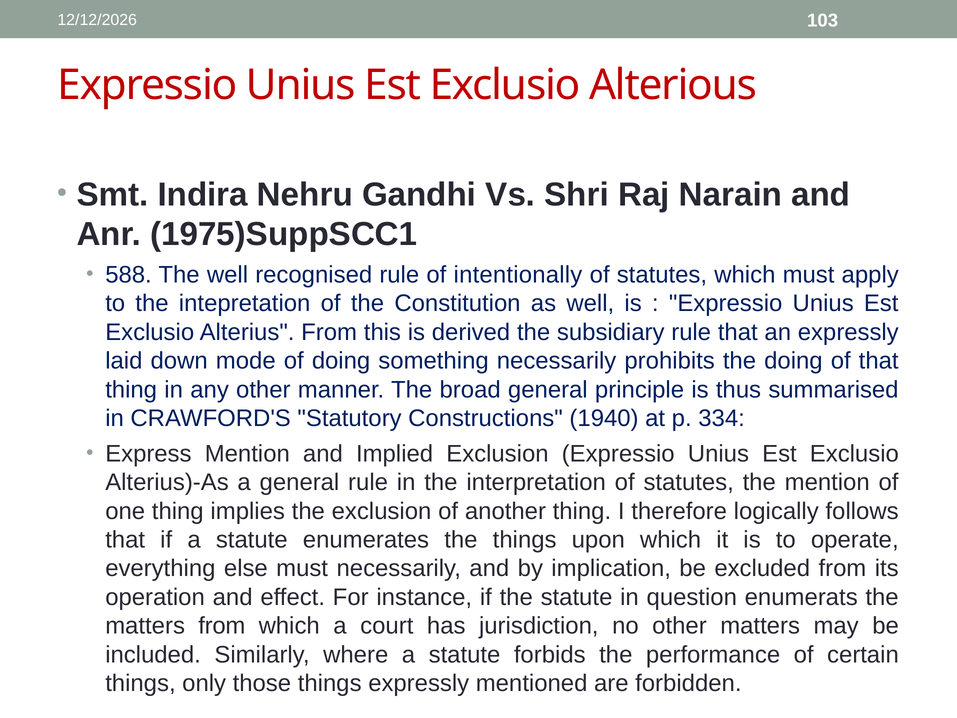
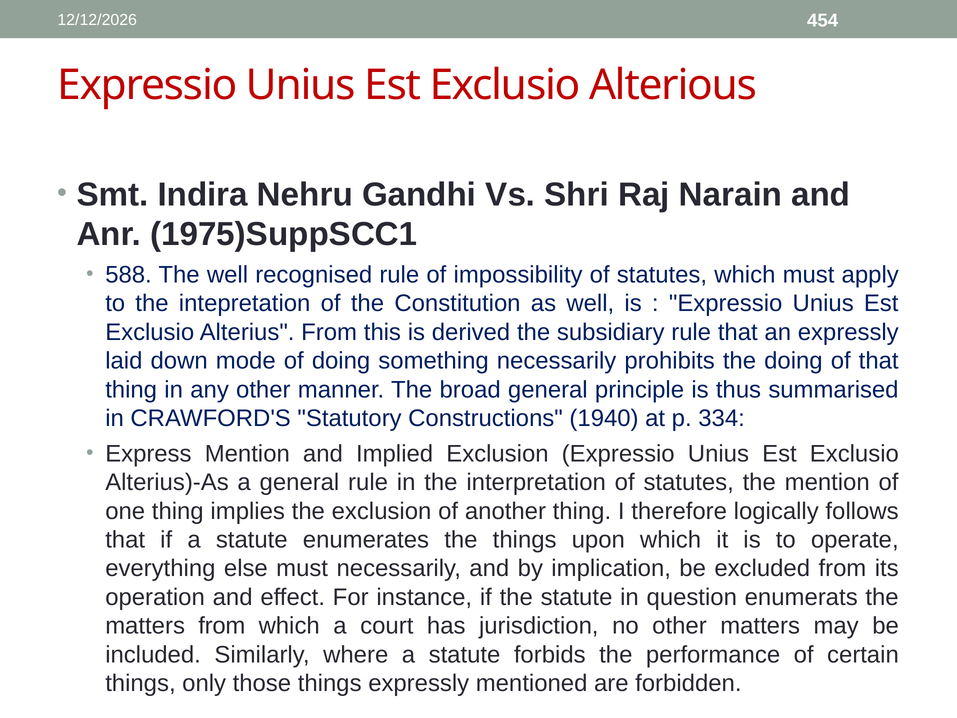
103: 103 -> 454 (823, 20)
intentionally: intentionally -> impossibility (518, 275)
